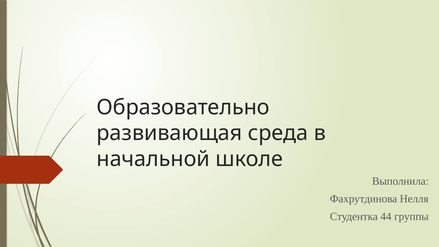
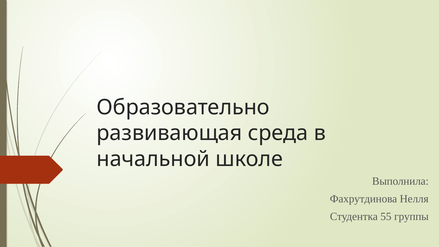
44: 44 -> 55 (386, 217)
